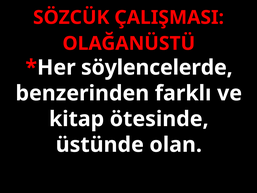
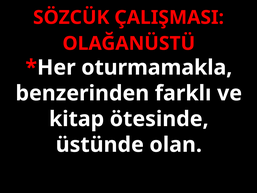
söylencelerde: söylencelerde -> oturmamakla (157, 67)
